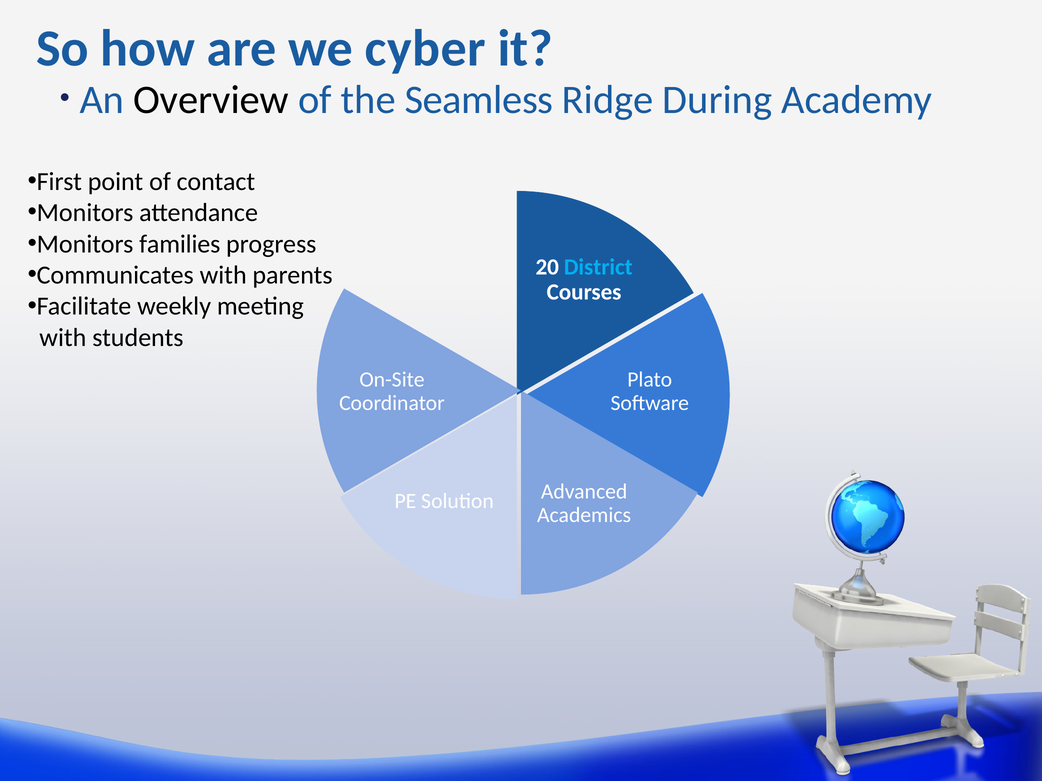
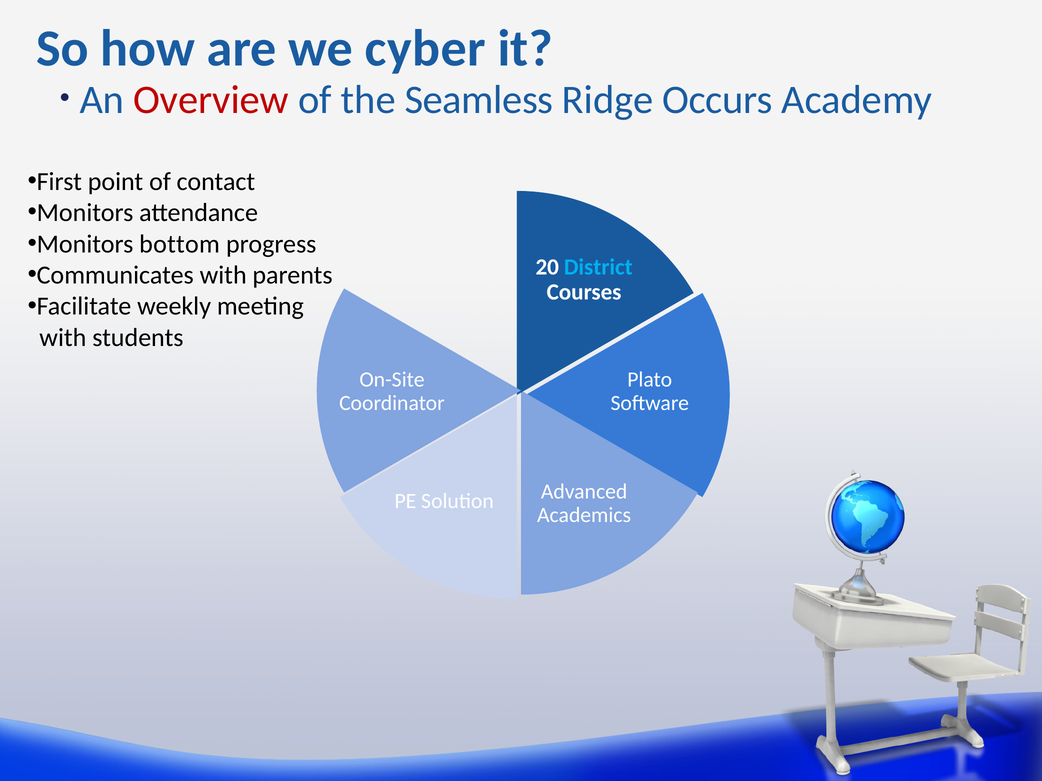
Overview colour: black -> red (211, 100)
During: During -> Occurs (717, 100)
families: families -> bottom (180, 244)
